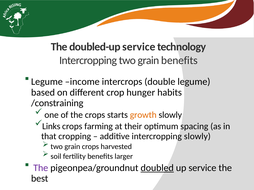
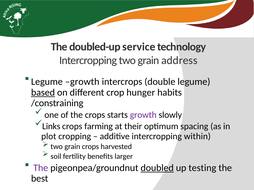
grain benefits: benefits -> address (179, 60)
Legume income: income -> growth (82, 82)
based underline: none -> present (43, 93)
growth colour: orange -> purple (143, 115)
that: that -> plot (49, 137)
intercropping slowly: slowly -> within (197, 137)
up service: service -> testing (202, 168)
